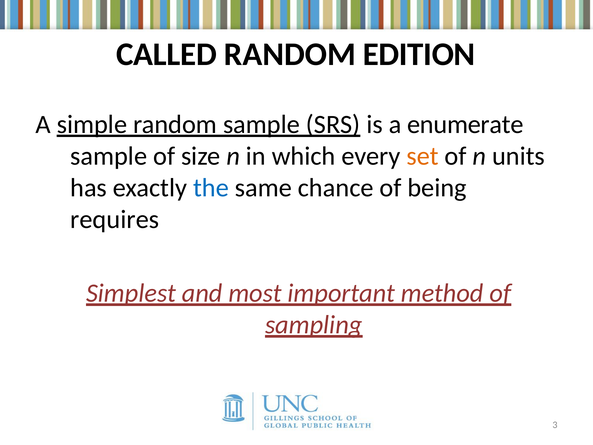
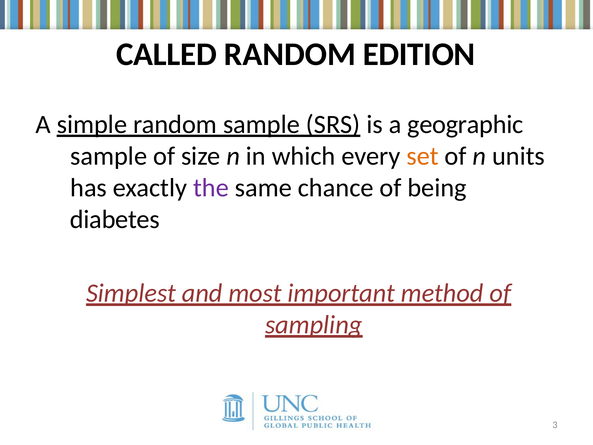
enumerate: enumerate -> geographic (465, 124)
the colour: blue -> purple (211, 188)
requires: requires -> diabetes (115, 219)
